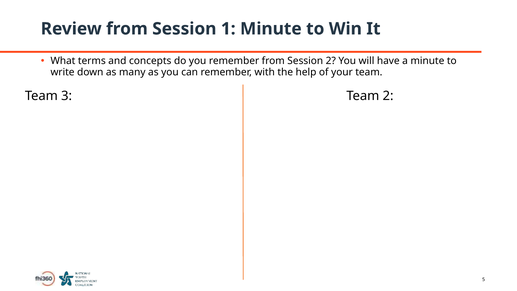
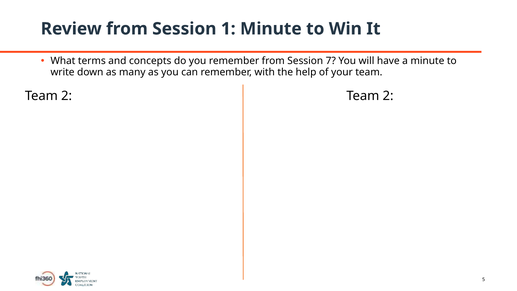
Session 2: 2 -> 7 (331, 61)
3: 3 -> 2 (67, 96)
